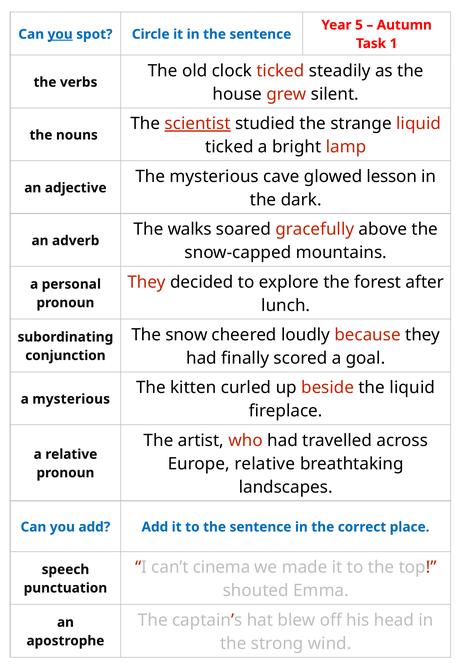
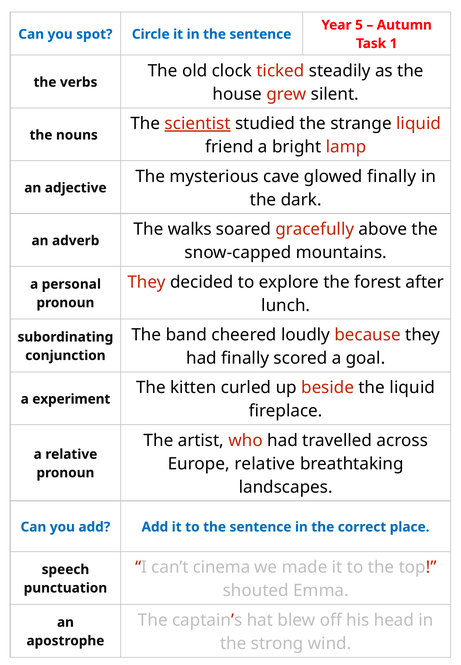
you underline: present -> none (60, 34)
ticked: ticked -> friend (229, 147)
glowed lesson: lesson -> finally (392, 177)
snow: snow -> band (186, 335)
a mysterious: mysterious -> experiment (71, 400)
